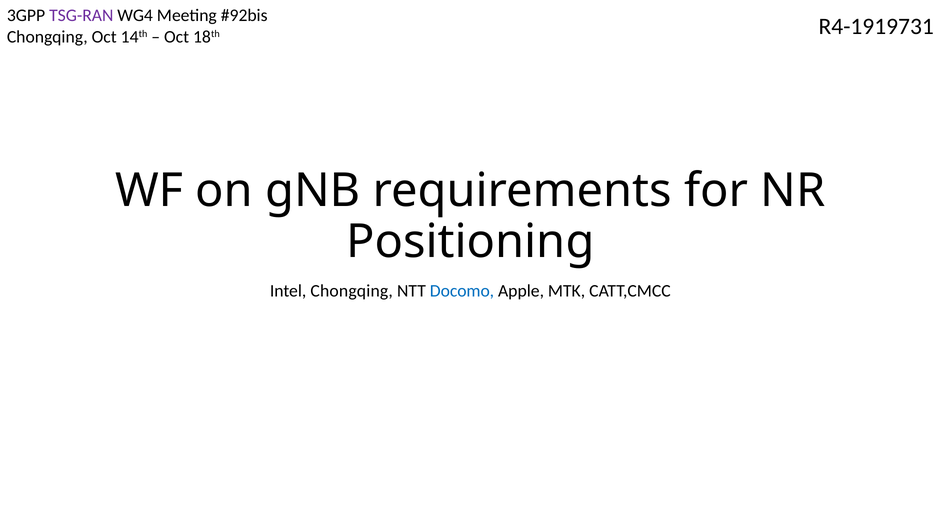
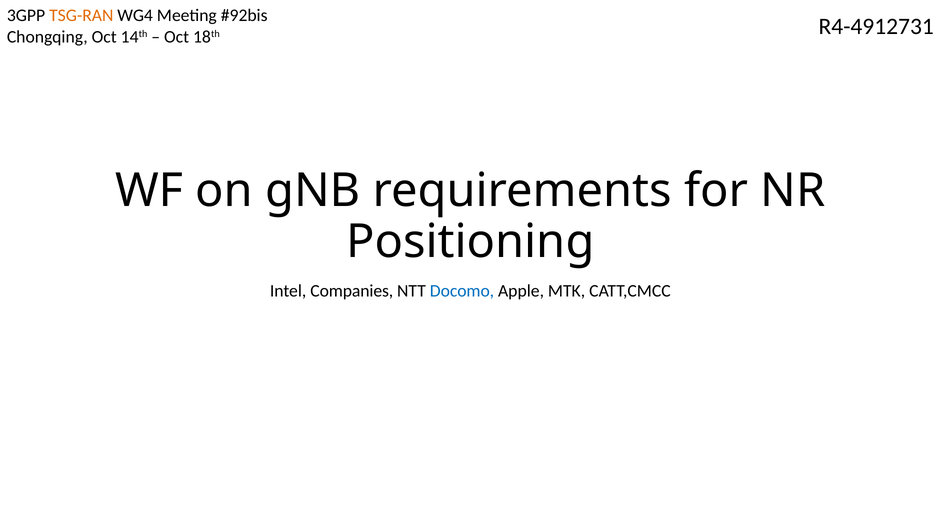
TSG-RAN colour: purple -> orange (81, 16)
R4-1919731: R4-1919731 -> R4-4912731 (876, 26)
Intel Chongqing: Chongqing -> Companies (352, 291)
